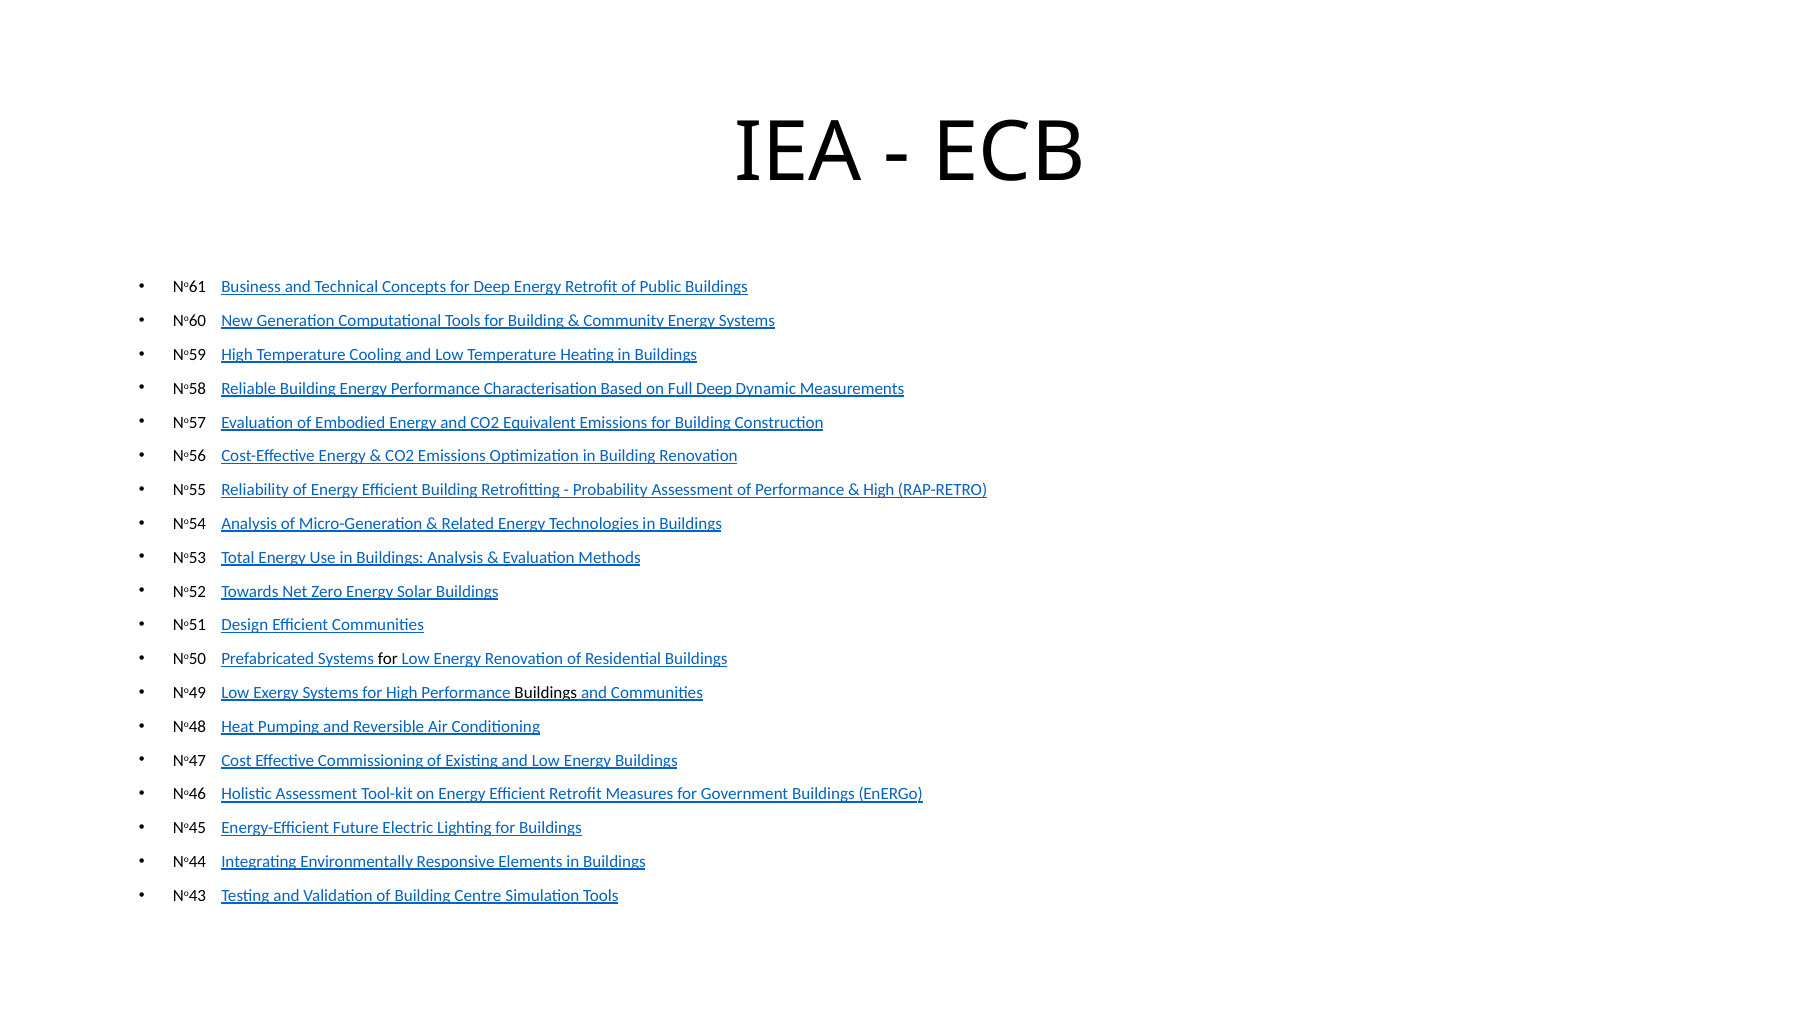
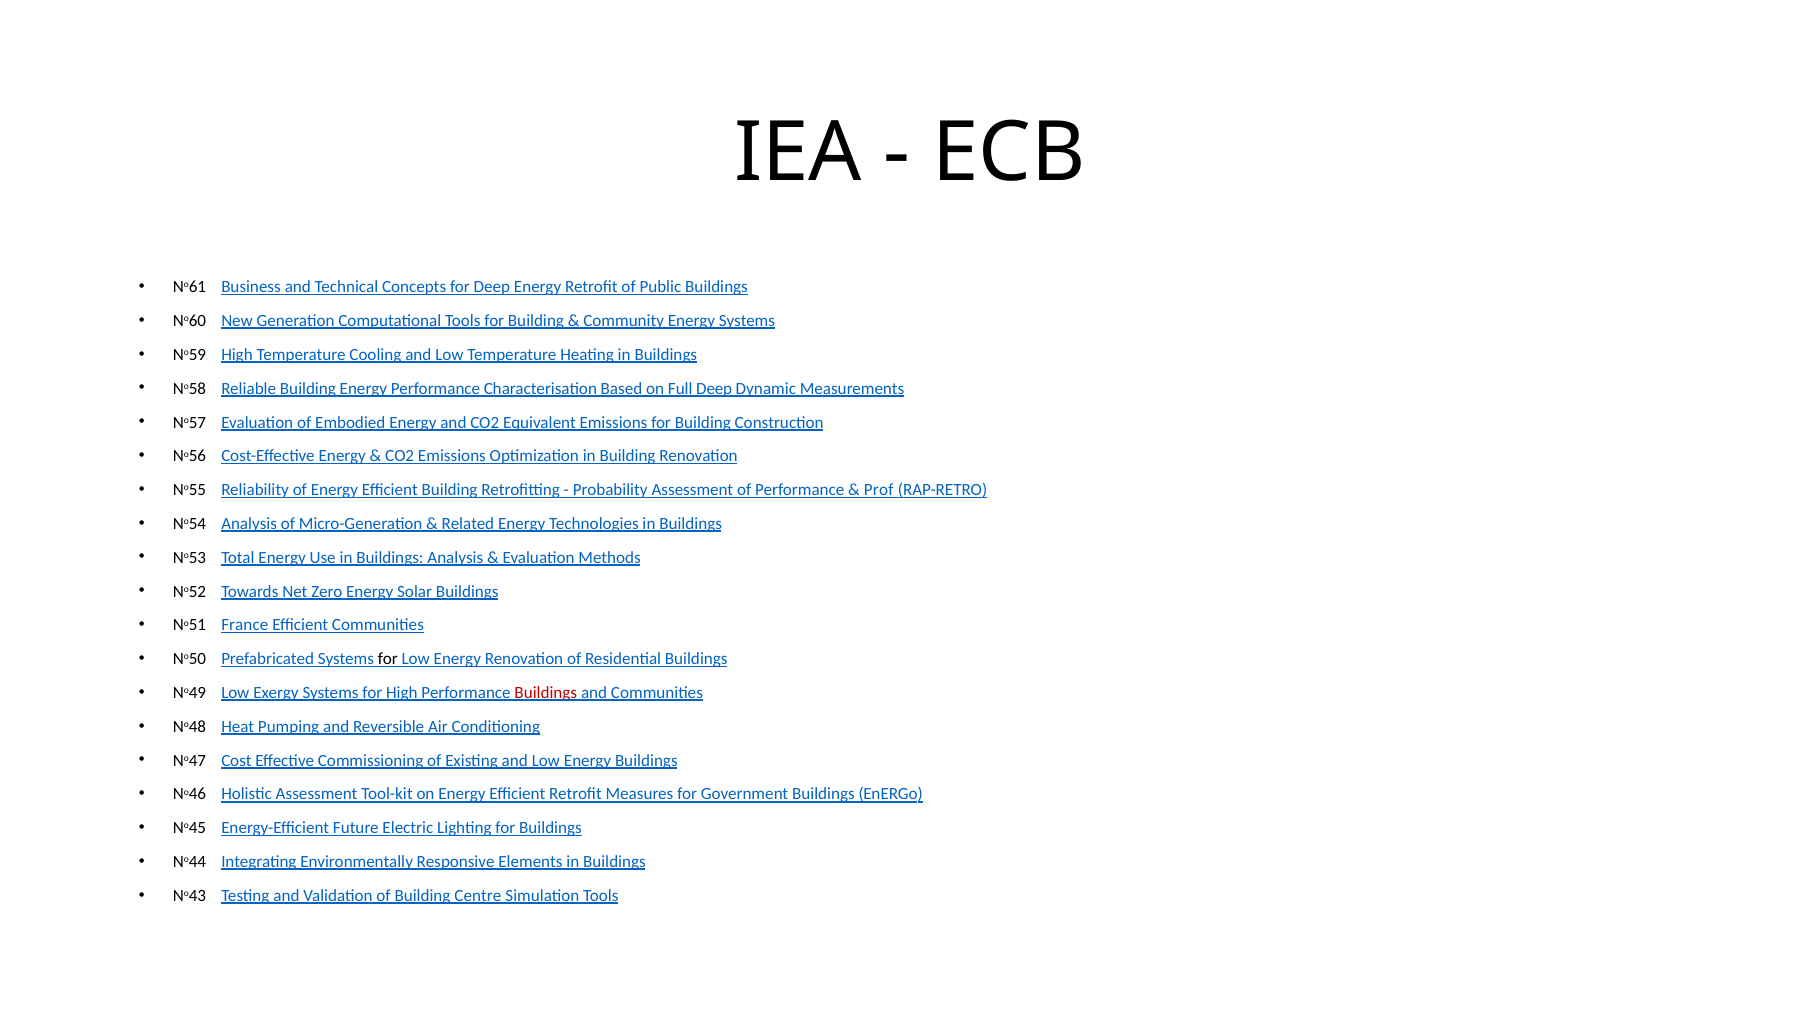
High: High -> Prof (879, 490)
Design: Design -> France (245, 625)
Buildings colour: black -> red (546, 693)
